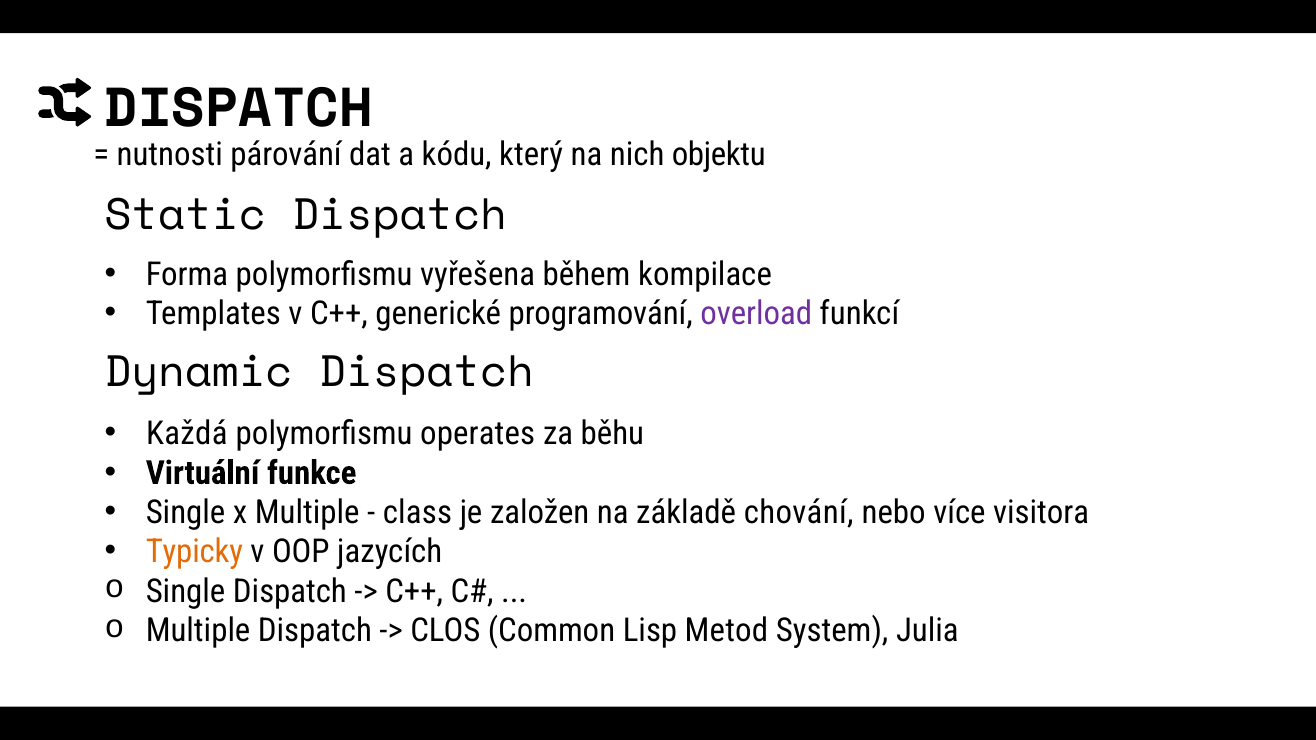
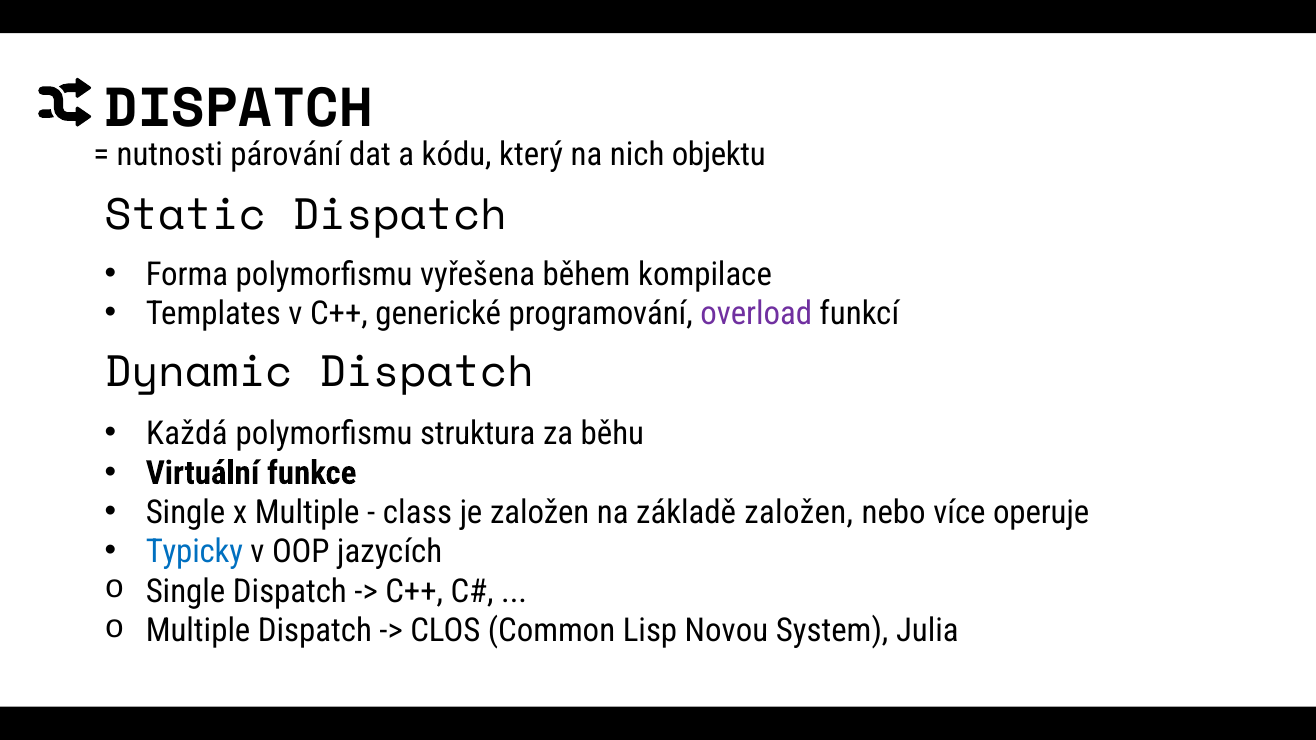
operates: operates -> struktura (478, 434)
základě chování: chování -> založen (799, 513)
visitora: visitora -> operuje (1041, 513)
Typicky colour: orange -> blue (194, 552)
Metod: Metod -> Novou (726, 631)
